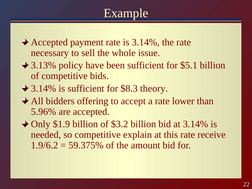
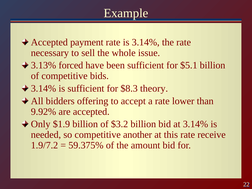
policy: policy -> forced (71, 65)
5.96%: 5.96% -> 9.92% (44, 112)
explain: explain -> another (138, 135)
1.9/6.2: 1.9/6.2 -> 1.9/7.2 (44, 145)
